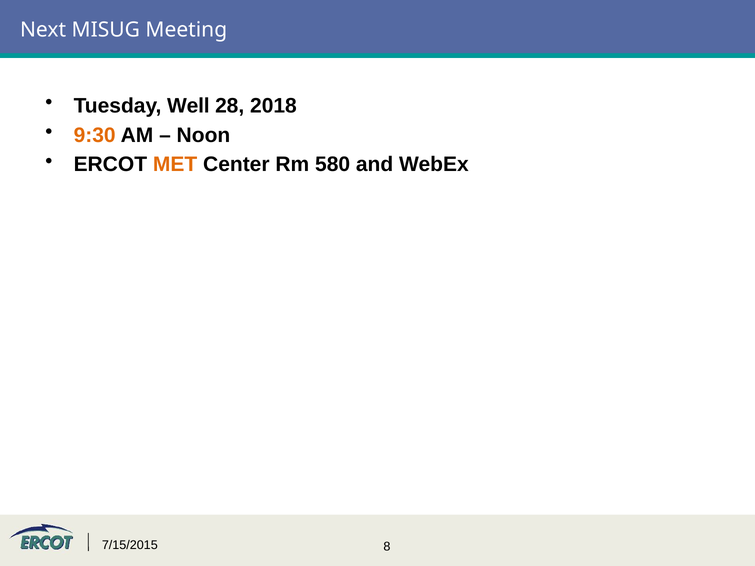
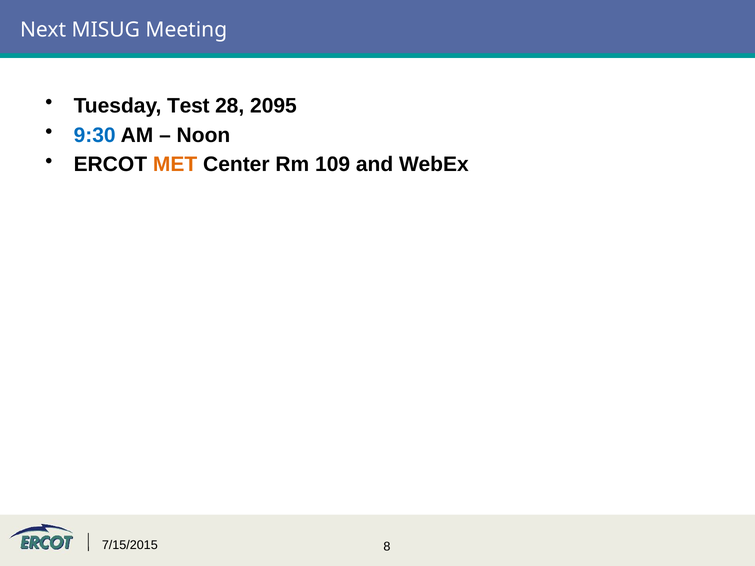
Well: Well -> Test (188, 106)
2018: 2018 -> 2095 (273, 106)
9:30 colour: orange -> blue (95, 135)
580: 580 -> 109 (333, 165)
